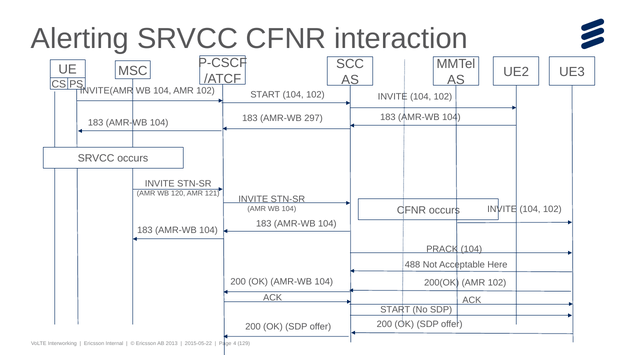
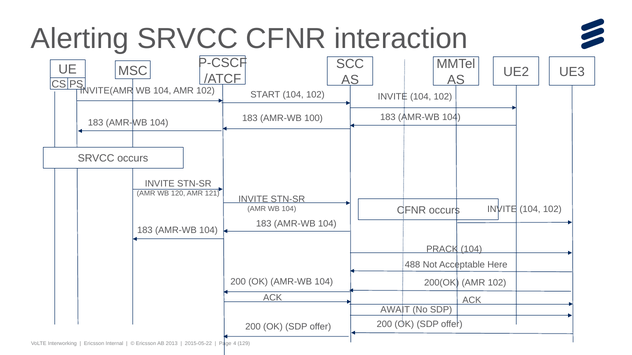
297: 297 -> 100 (313, 118)
START: START -> AWAIT (395, 310)
